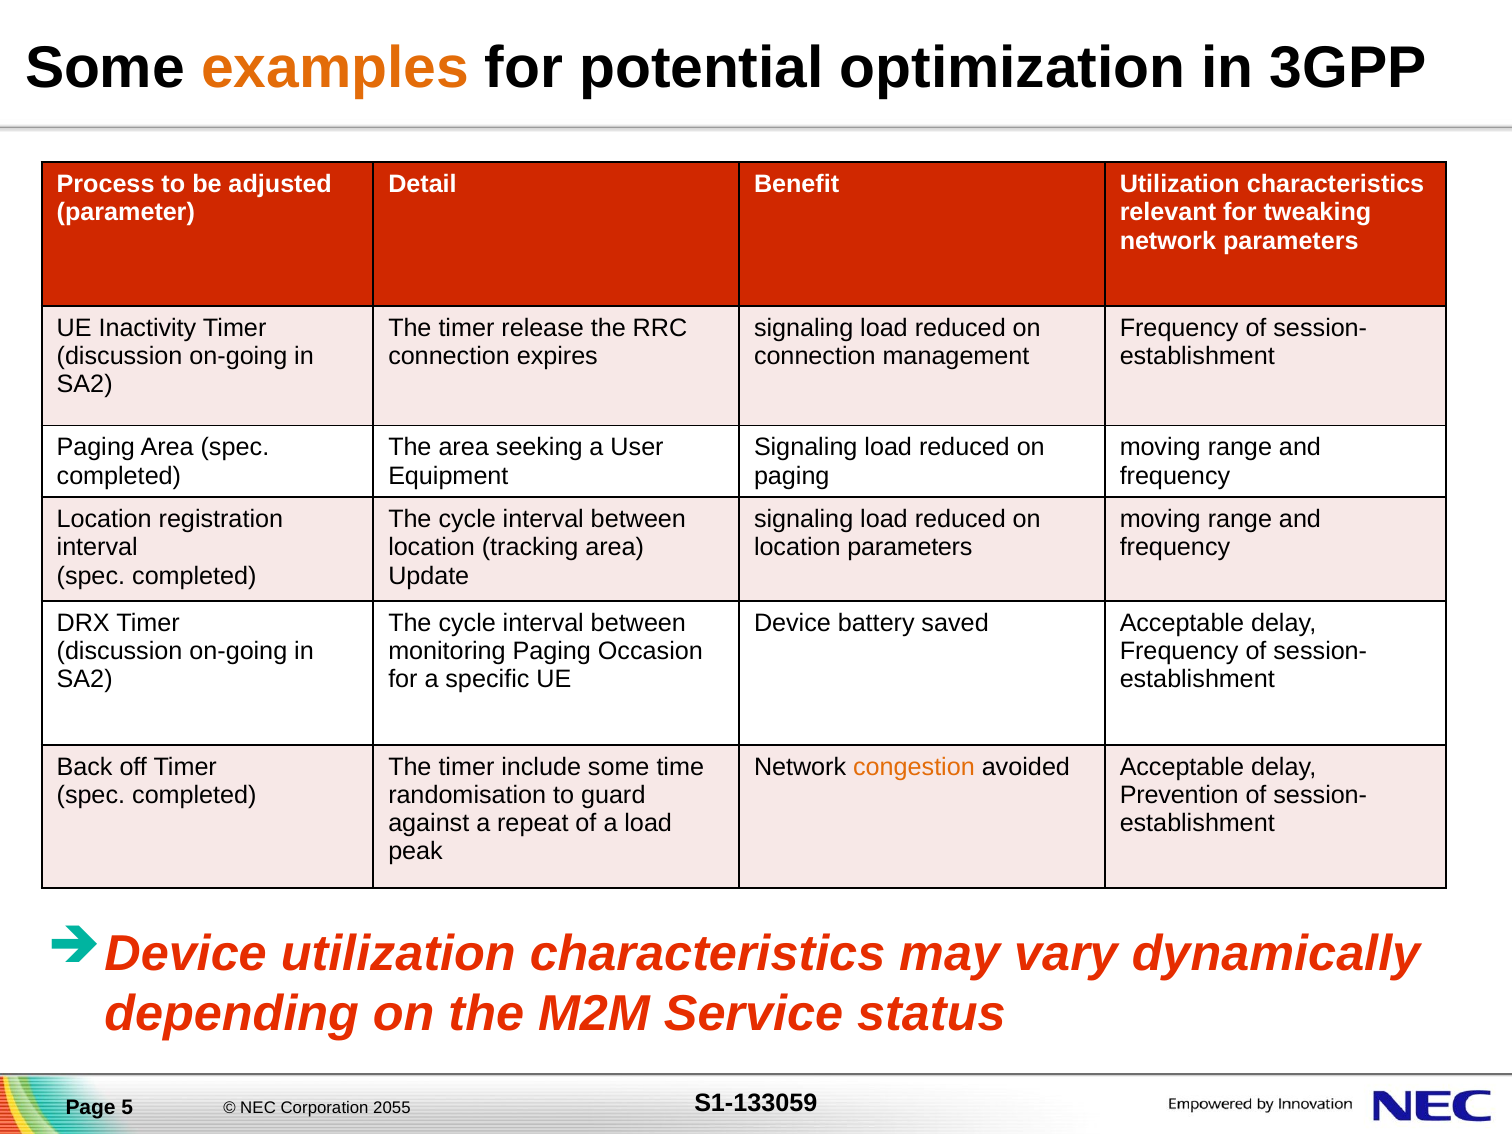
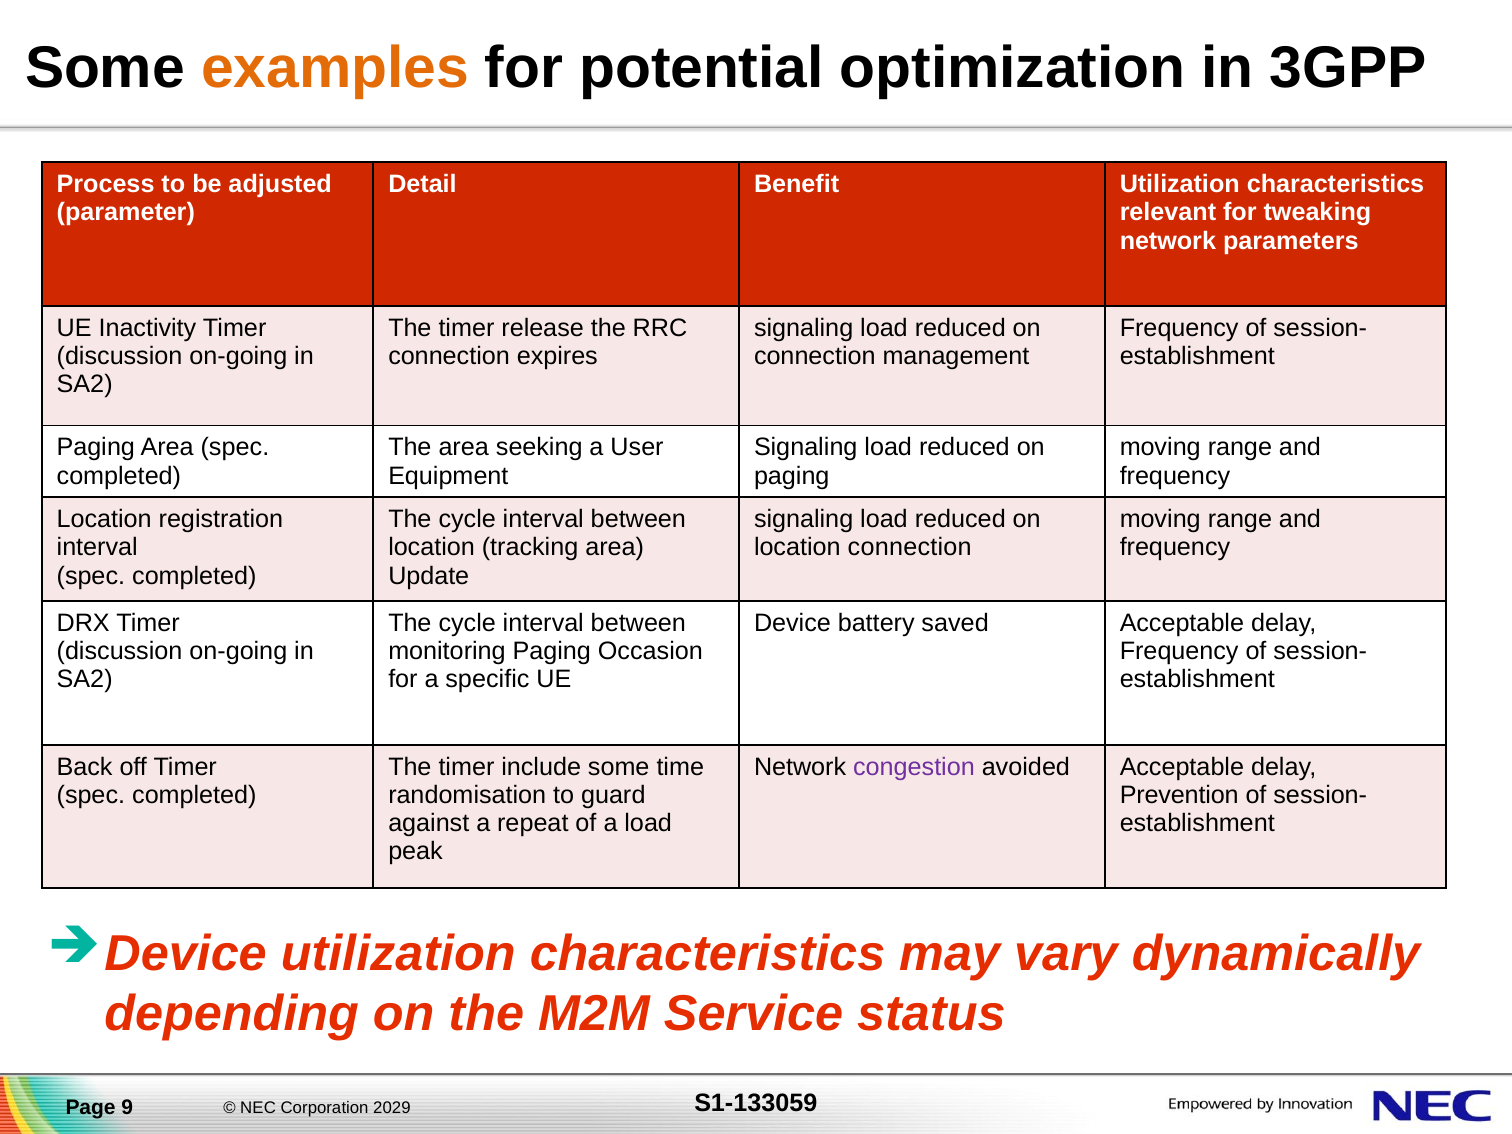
location parameters: parameters -> connection (910, 548)
congestion colour: orange -> purple (914, 767)
5: 5 -> 9 (127, 1108)
2055: 2055 -> 2029 (392, 1108)
